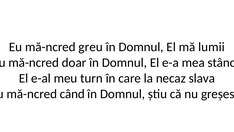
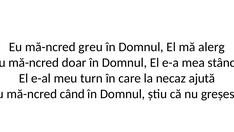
lumii: lumii -> alerg (212, 47)
slava: slava -> ajută (202, 78)
